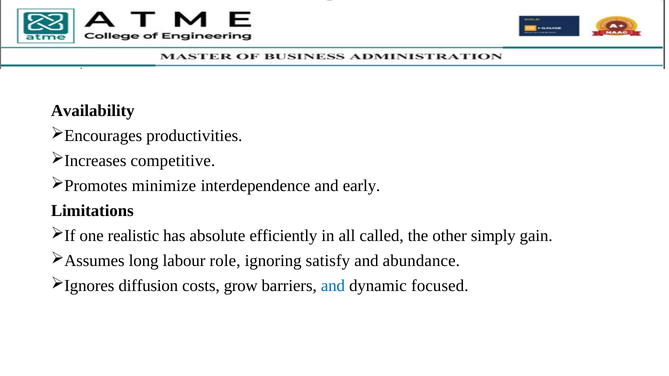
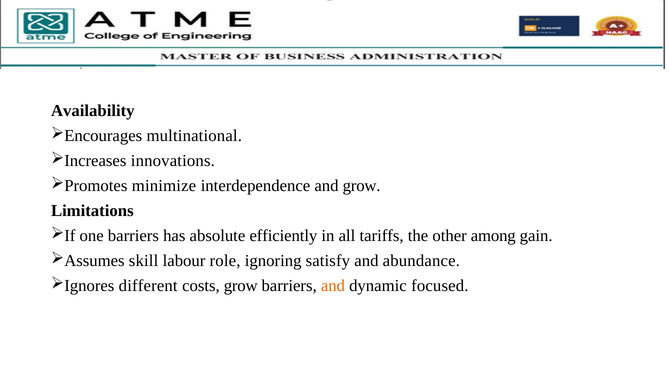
productivities: productivities -> multinational (194, 136)
competitive: competitive -> innovations (173, 161)
and early: early -> grow (362, 186)
one realistic: realistic -> barriers (133, 236)
called: called -> tariffs (382, 236)
simply: simply -> among (493, 236)
long: long -> skill (144, 261)
diffusion: diffusion -> different (148, 286)
and colour: blue -> orange (333, 286)
